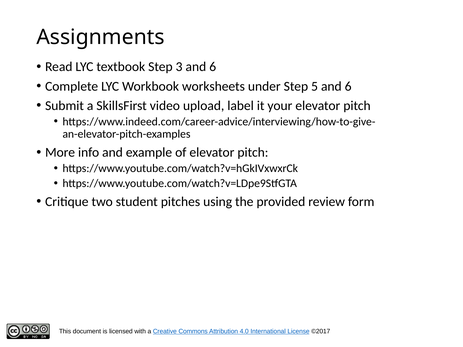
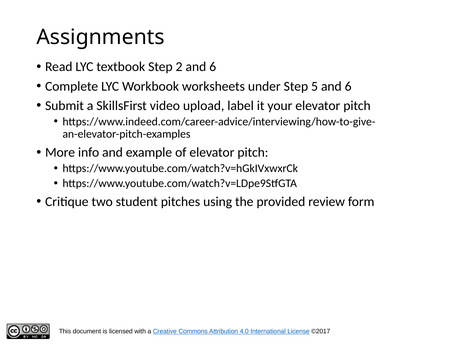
3: 3 -> 2 (179, 67)
